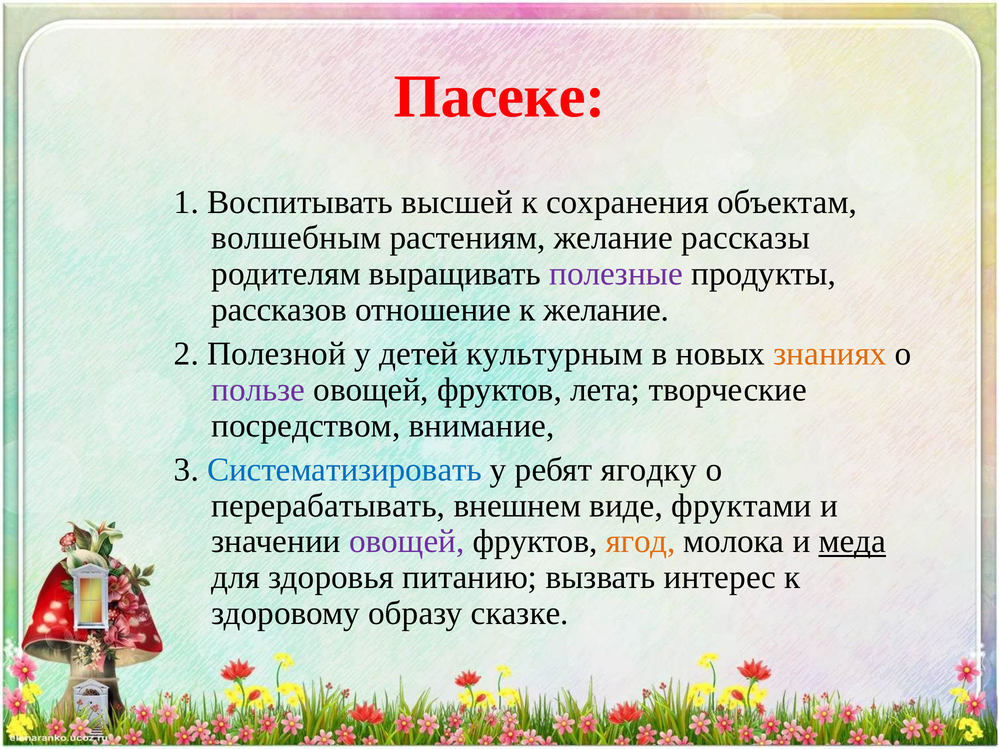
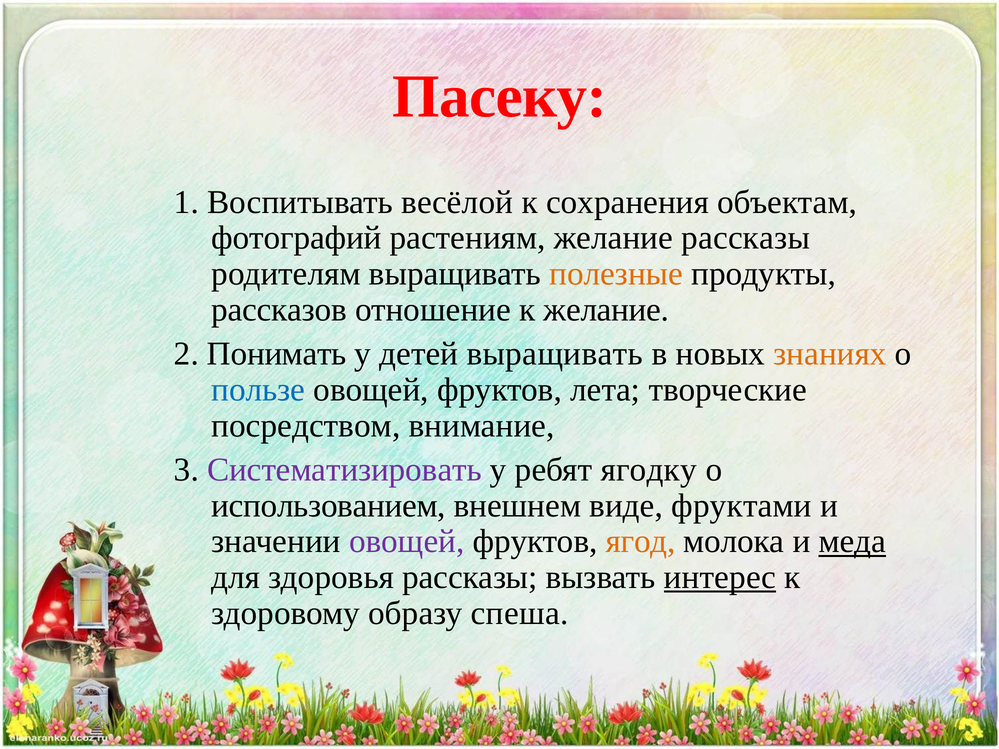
Пасеке: Пасеке -> Пасеку (500, 97)
высшей: высшей -> весёлой (457, 202)
волшебным: волшебным -> фотографий (297, 238)
полезные colour: purple -> orange (616, 274)
Полезной: Полезной -> Понимать (277, 354)
детей культурным: культурным -> выращивать (555, 354)
пользе colour: purple -> blue (258, 390)
Систематизировать colour: blue -> purple (344, 470)
перерабатывать: перерабатывать -> использованием (328, 506)
здоровья питанию: питанию -> рассказы (470, 578)
интерес underline: none -> present (720, 578)
сказке: сказке -> спеша (520, 614)
